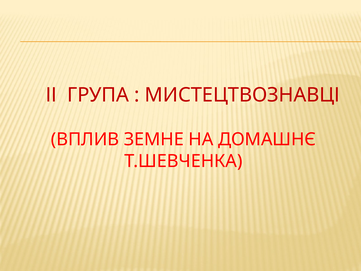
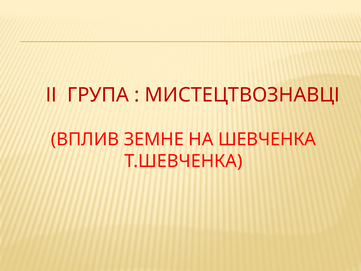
ДОМАШНЄ: ДОМАШНЄ -> ШЕВЧЕНКА (267, 139)
